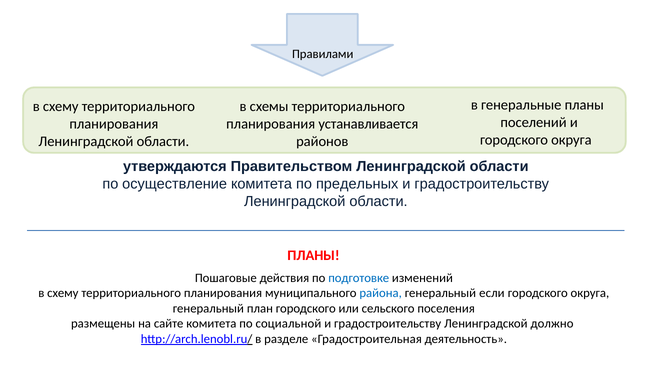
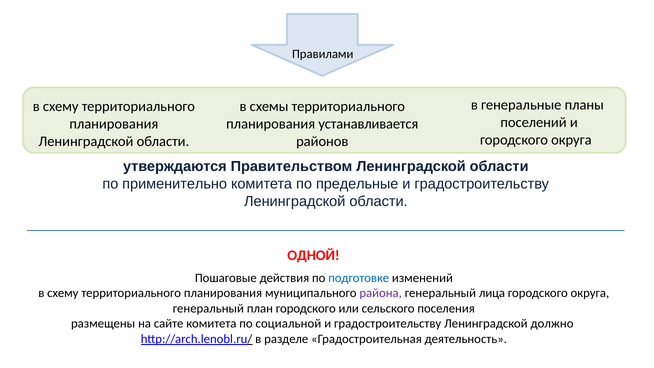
осуществление: осуществление -> применительно (175, 184)
предельных: предельных -> предельные (357, 184)
ПЛАНЫ: ПЛАНЫ -> ОДНОЙ (314, 255)
района colour: blue -> purple (381, 293)
если: если -> лица (492, 293)
